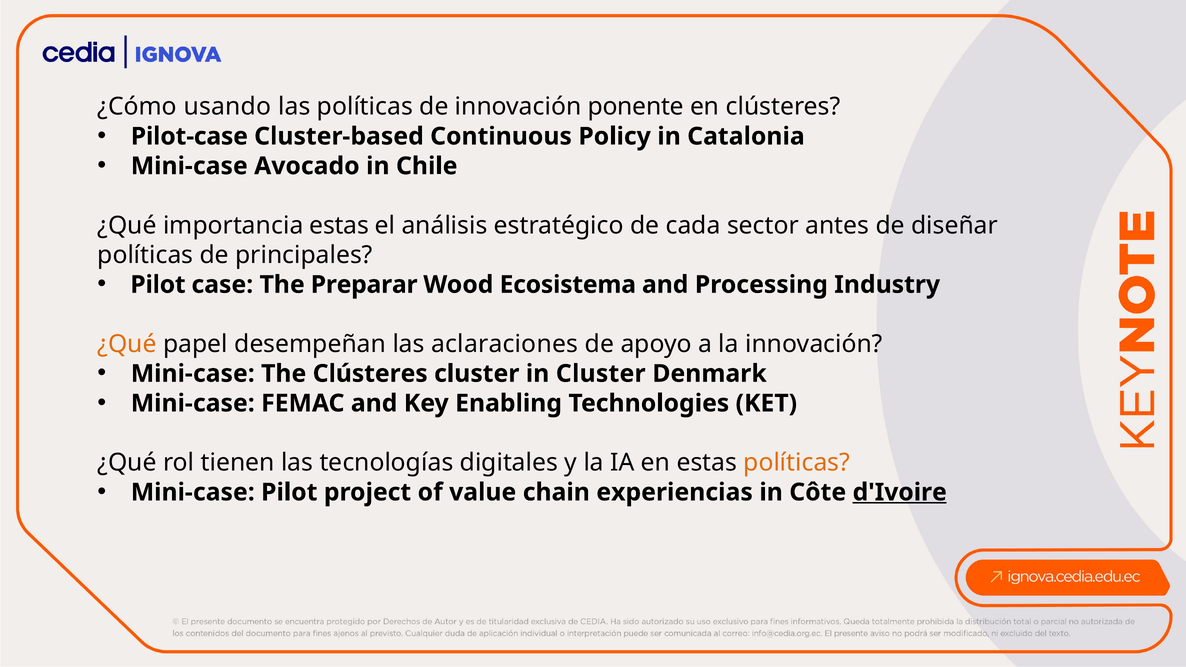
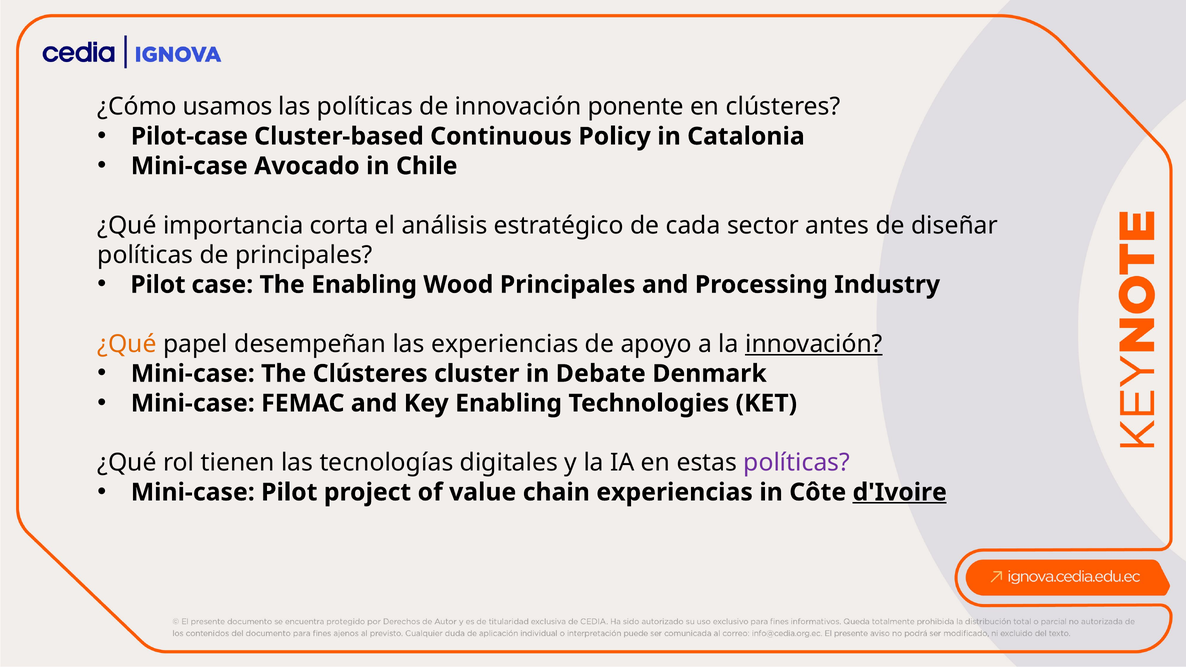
usando: usando -> usamos (228, 107)
importancia estas: estas -> corta (339, 225)
The Preparar: Preparar -> Enabling (364, 285)
Wood Ecosistema: Ecosistema -> Principales (568, 285)
las aclaraciones: aclaraciones -> experiencias (505, 344)
innovación underline: none -> present (814, 344)
in Cluster: Cluster -> Debate (601, 374)
políticas colour: orange -> purple (797, 463)
